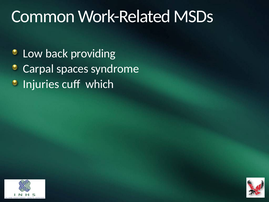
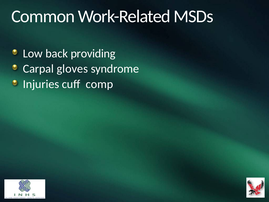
spaces: spaces -> gloves (72, 69)
which: which -> comp (100, 84)
